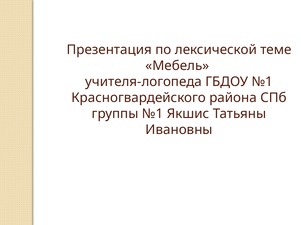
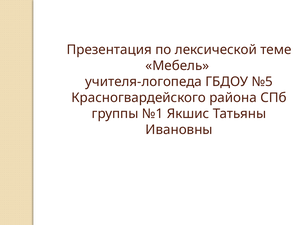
ГБДОУ №1: №1 -> №5 (262, 82)
